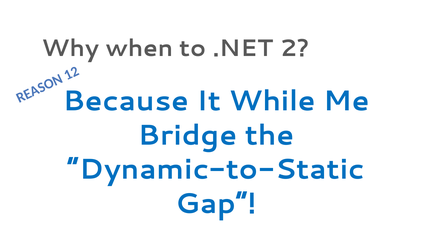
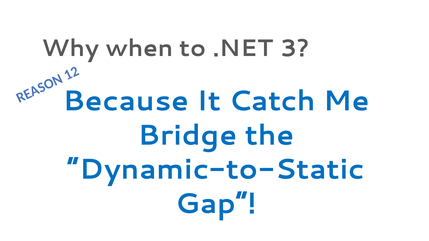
.NET 2: 2 -> 3 (295, 48)
While: While -> Catch (272, 101)
